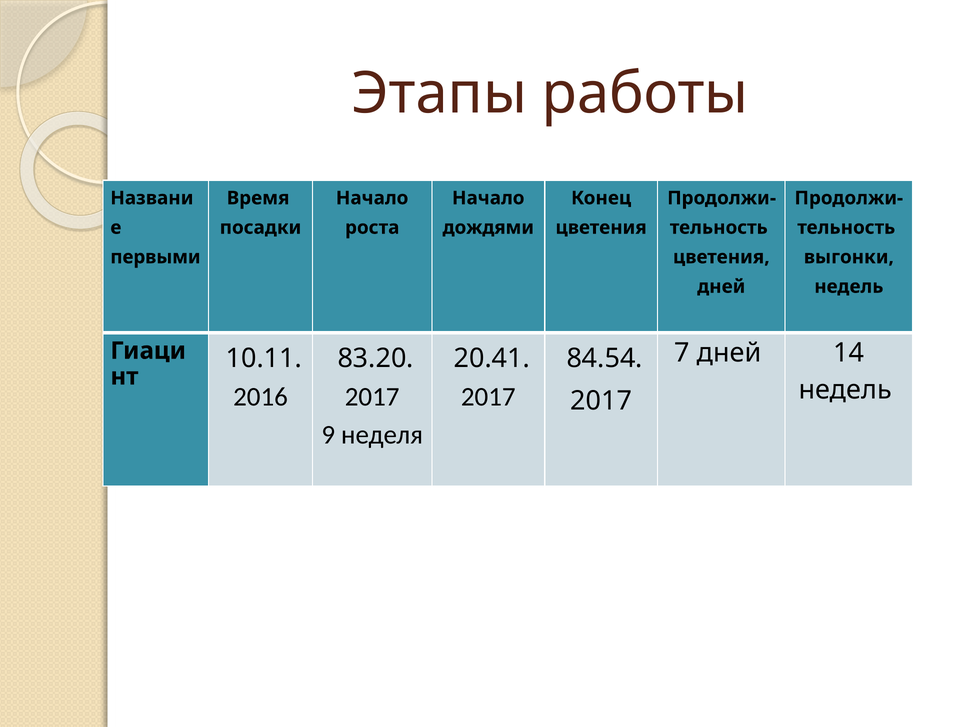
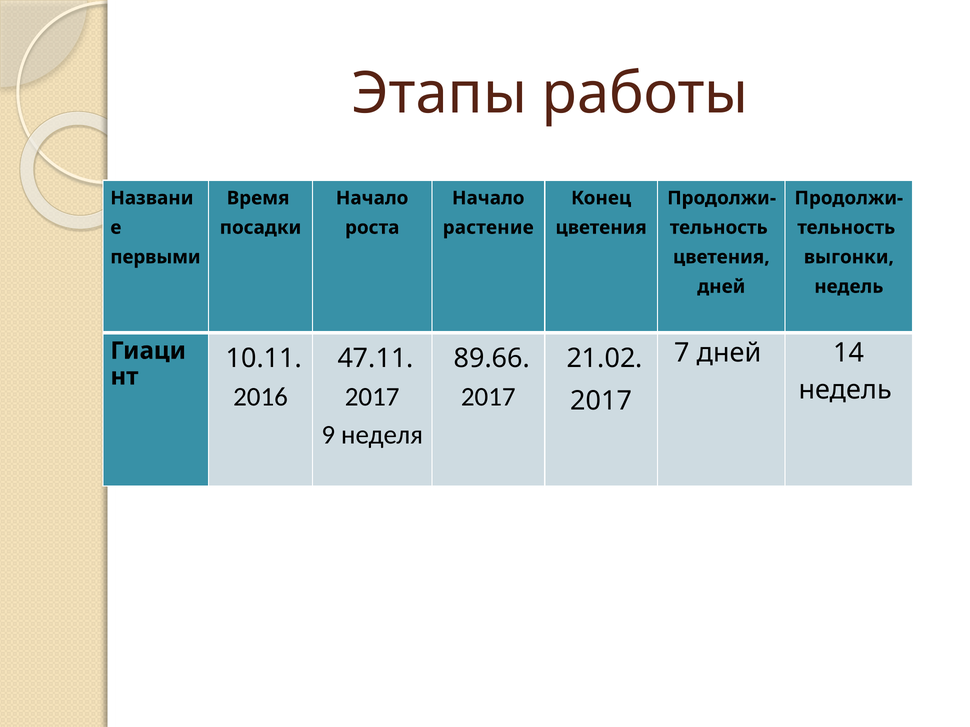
дождями: дождями -> растение (488, 228)
83.20: 83.20 -> 47.11 (376, 359)
20.41: 20.41 -> 89.66 (492, 359)
84.54: 84.54 -> 21.02 (605, 359)
